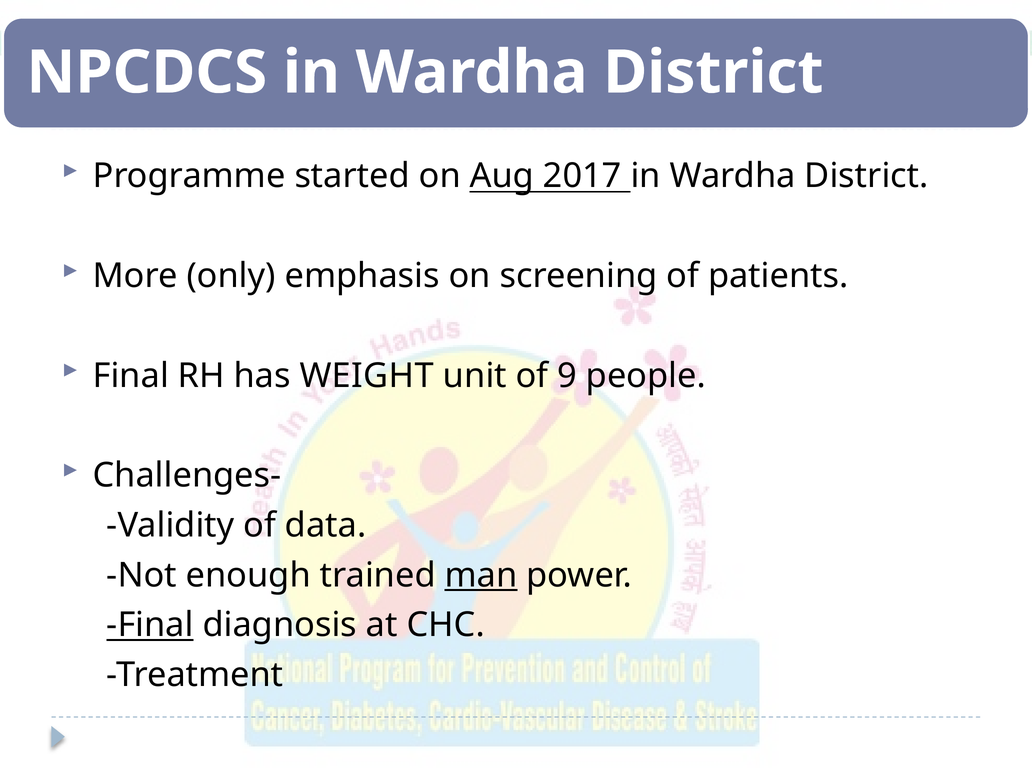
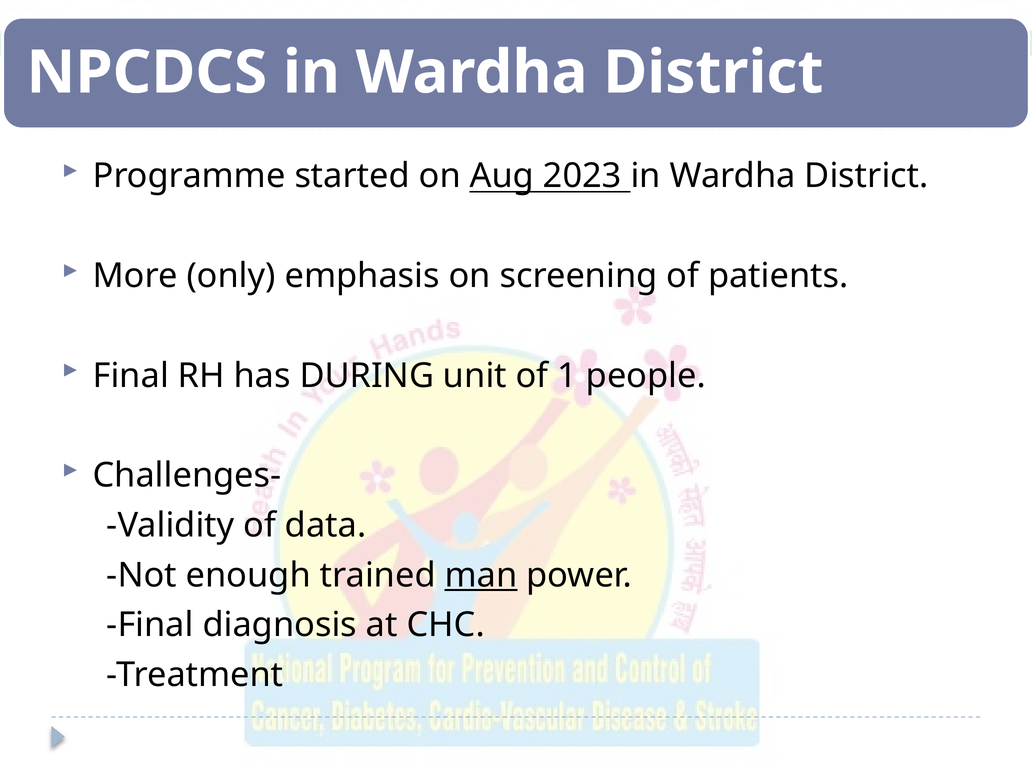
2017: 2017 -> 2023 (582, 176)
WEIGHT: WEIGHT -> DURING (367, 376)
9: 9 -> 1 (567, 376)
Final underline: present -> none (150, 625)
